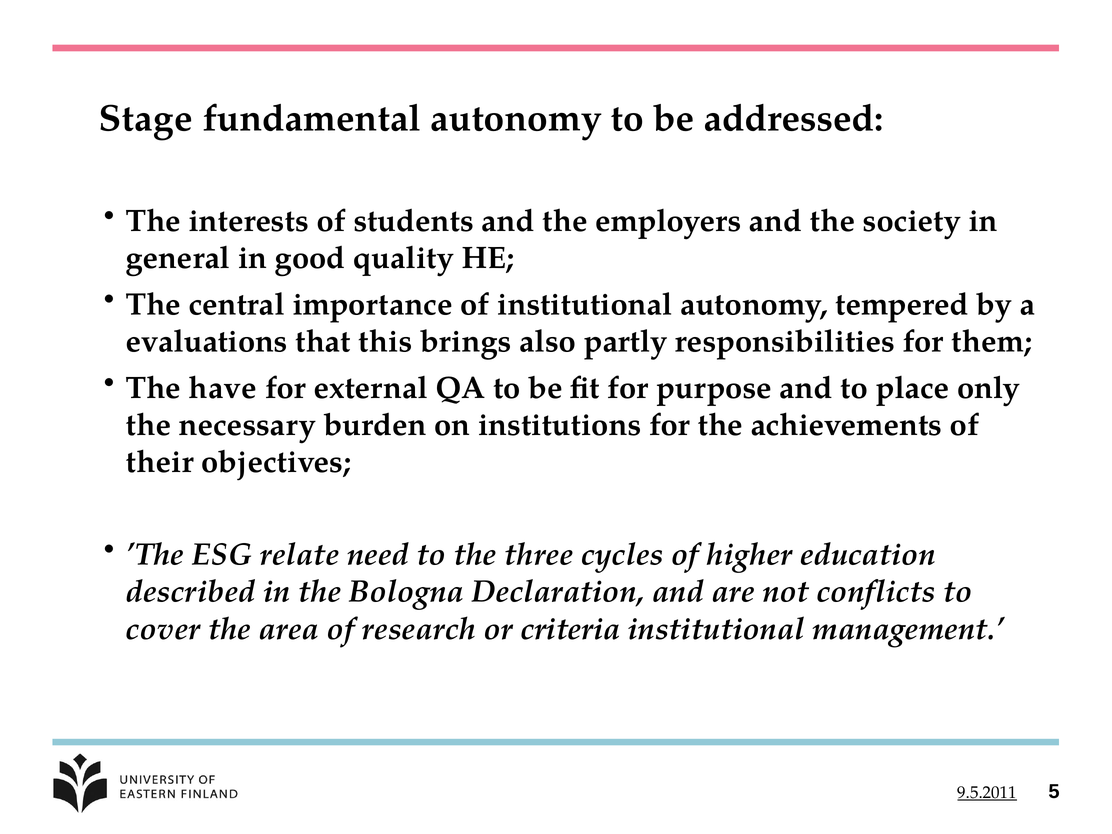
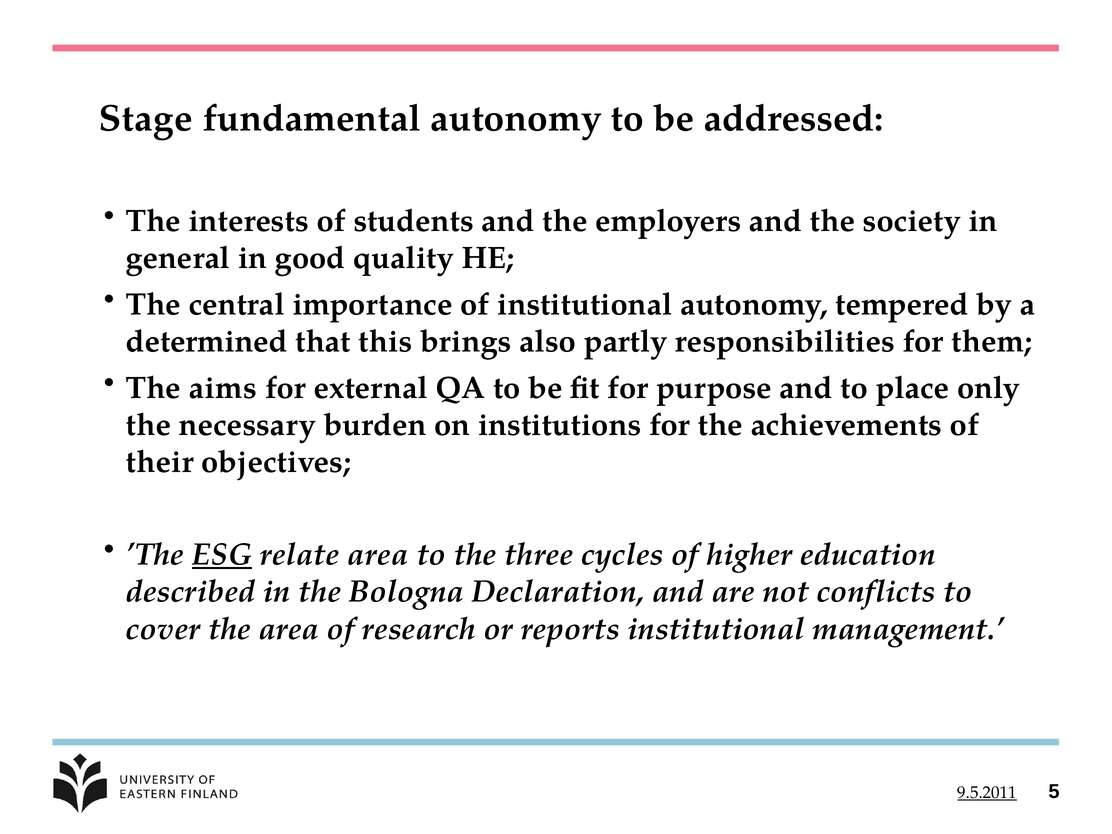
evaluations: evaluations -> determined (207, 341)
have: have -> aims (223, 388)
ESG underline: none -> present (222, 555)
relate need: need -> area (378, 555)
criteria: criteria -> reports (570, 629)
